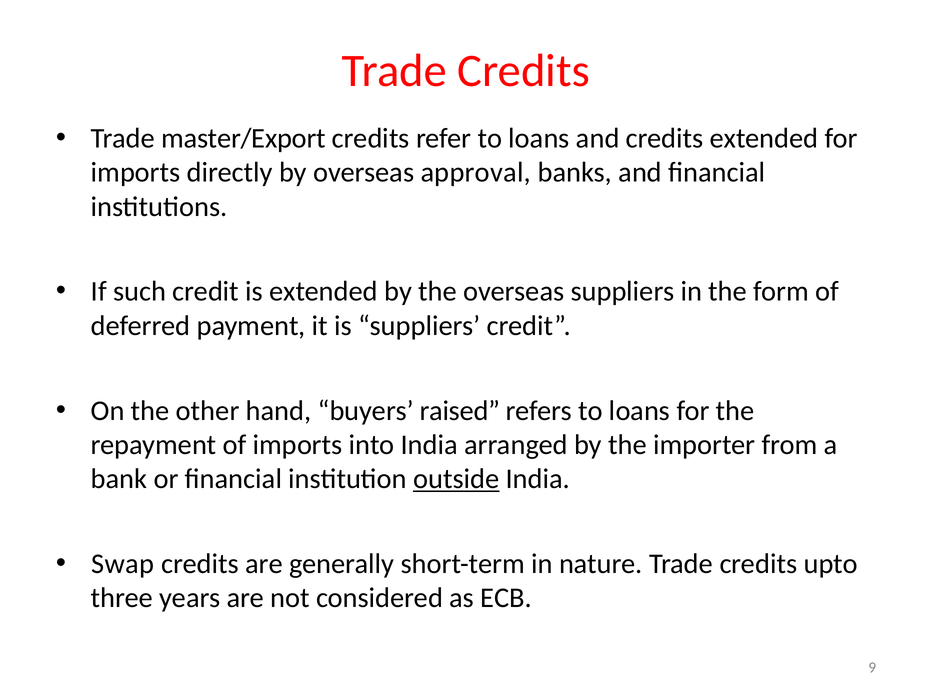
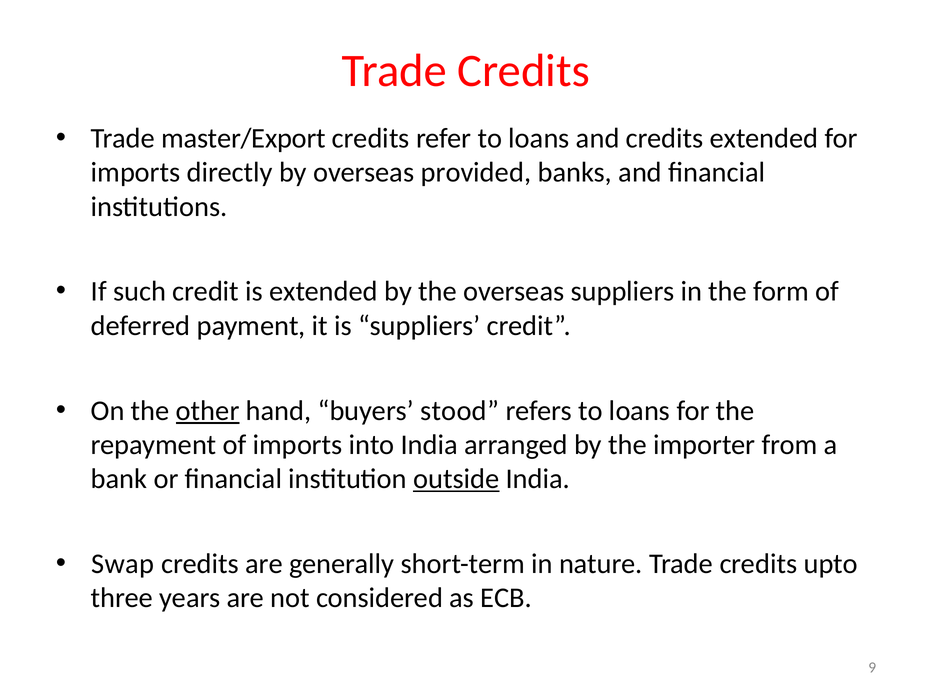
approval: approval -> provided (476, 173)
other underline: none -> present (208, 411)
raised: raised -> stood (460, 411)
